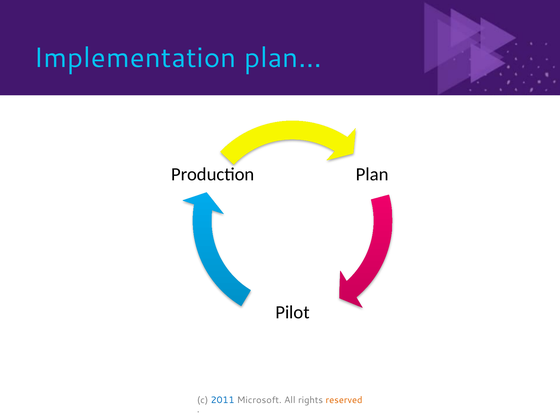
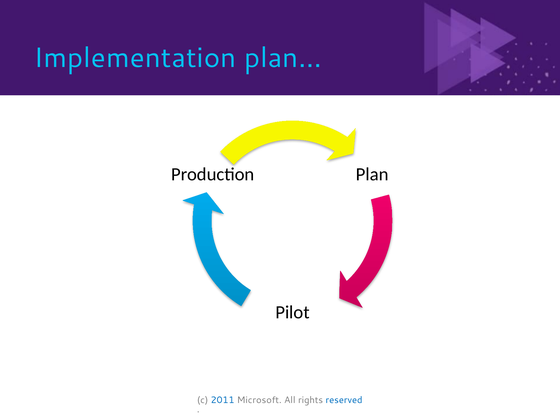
reserved colour: orange -> blue (344, 400)
